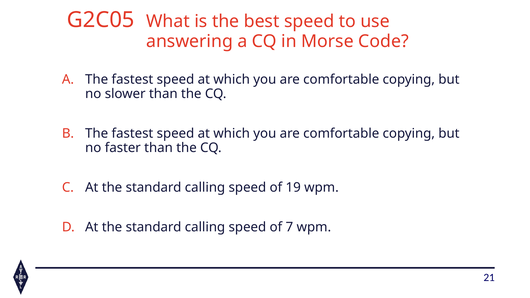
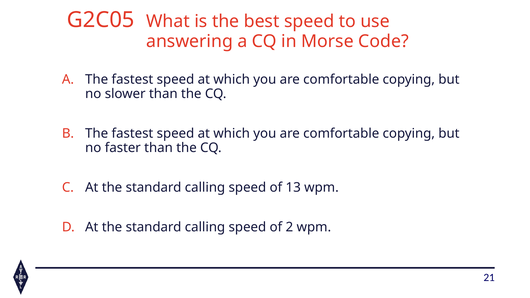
19: 19 -> 13 (293, 188)
7: 7 -> 2 (289, 227)
